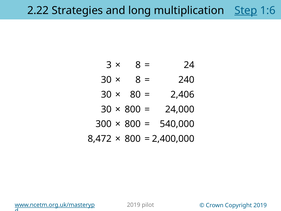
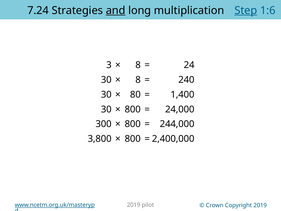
2.22: 2.22 -> 7.24 (38, 10)
and underline: none -> present (116, 10)
2,406: 2,406 -> 1,400 (182, 94)
540,000: 540,000 -> 244,000 (177, 124)
8,472: 8,472 -> 3,800 (100, 139)
